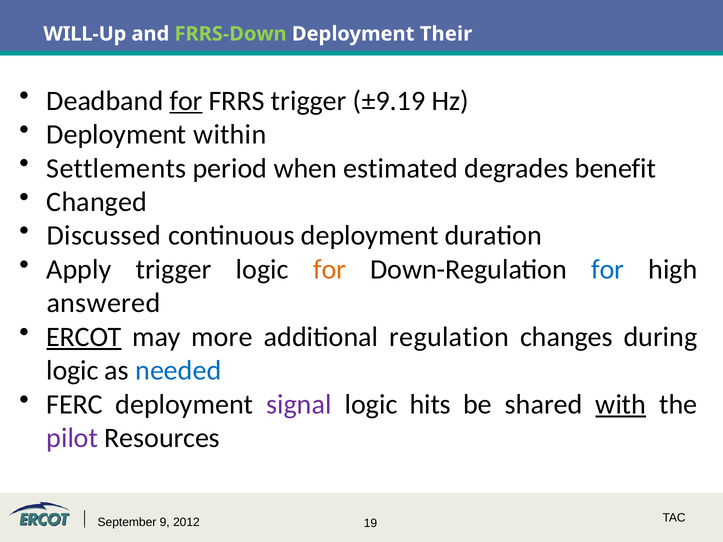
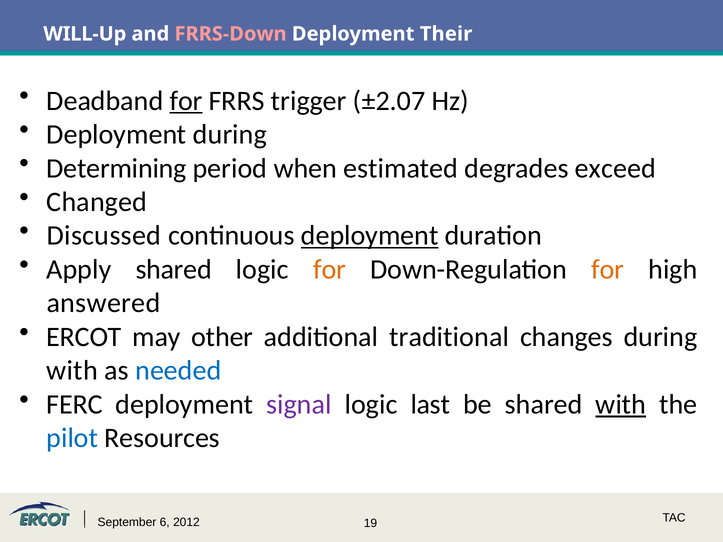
FRRS-Down colour: light green -> pink (231, 34)
±9.19: ±9.19 -> ±2.07 (389, 101)
Deployment within: within -> during (230, 135)
Settlements: Settlements -> Determining (116, 168)
benefit: benefit -> exceed (615, 168)
deployment underline: none -> present (370, 236)
Apply trigger: trigger -> shared (174, 270)
for colour: blue -> orange (608, 270)
ERCOT underline: present -> none (84, 337)
more: more -> other (222, 337)
regulation: regulation -> traditional (449, 337)
logic: logic -> with (72, 371)
hits: hits -> last (430, 405)
pilot colour: purple -> blue (72, 438)
9: 9 -> 6 (165, 522)
